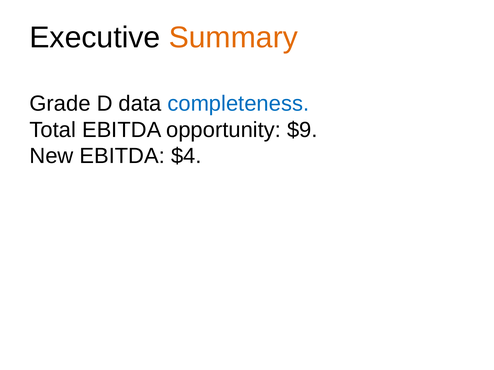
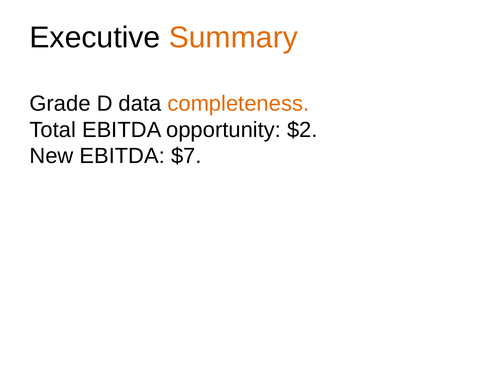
completeness colour: blue -> orange (238, 104)
$9: $9 -> $2 (302, 130)
$4: $4 -> $7 (186, 156)
